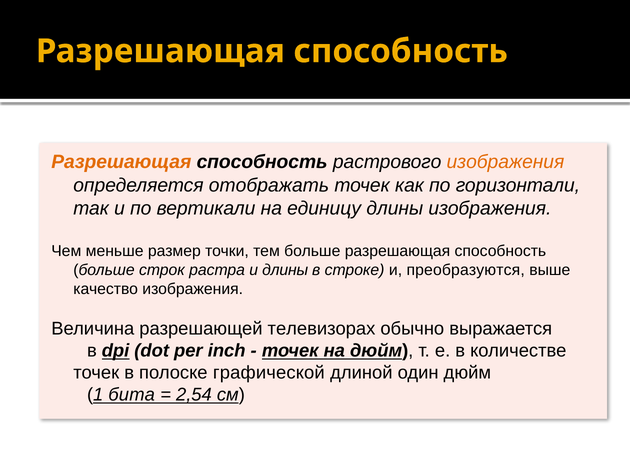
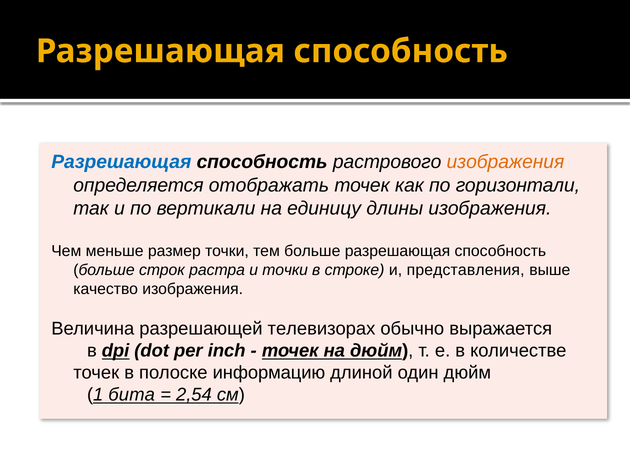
Разрешающая colour: orange -> blue (121, 162)
и длины: длины -> точки (285, 270)
преобразуются: преобразуются -> представления (466, 270)
графической: графической -> информацию (269, 372)
